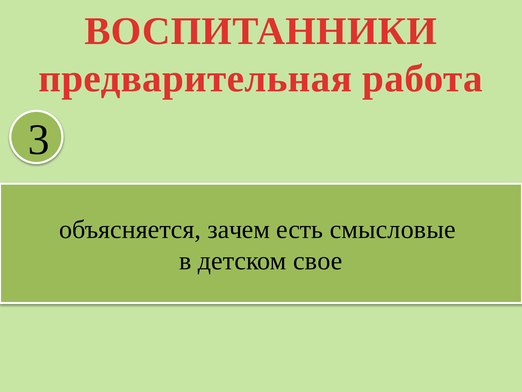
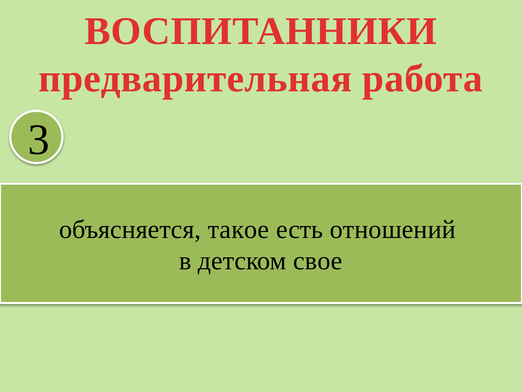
зачем: зачем -> такое (238, 229)
смысловые: смысловые -> отношений (393, 229)
